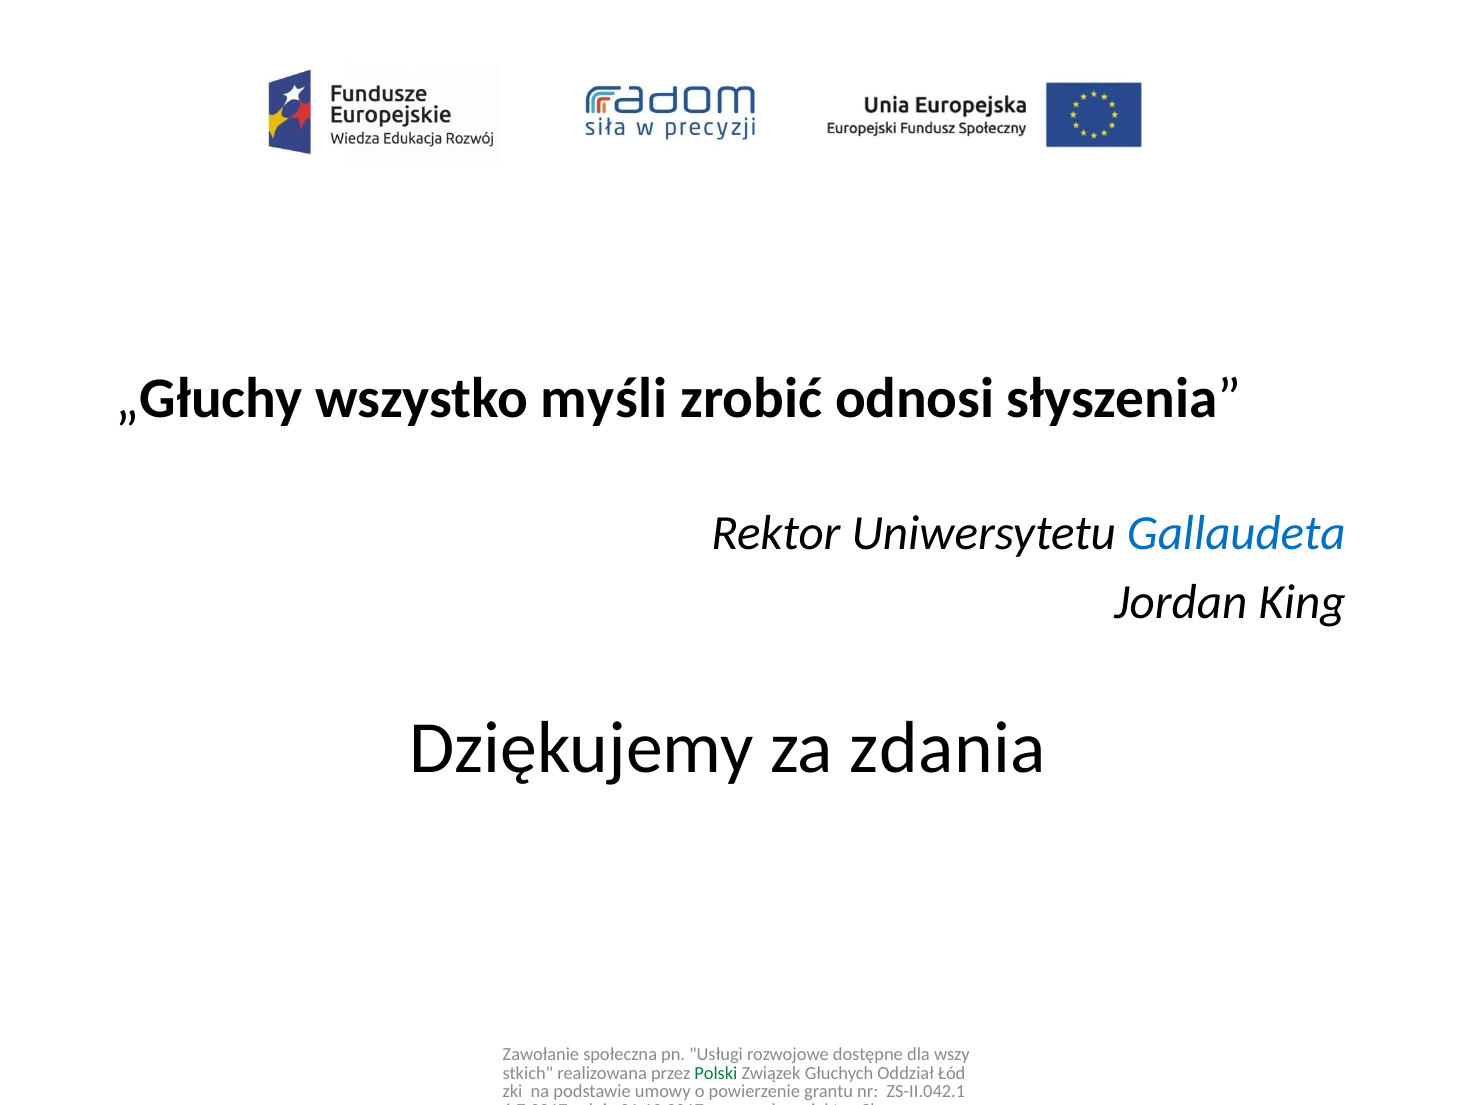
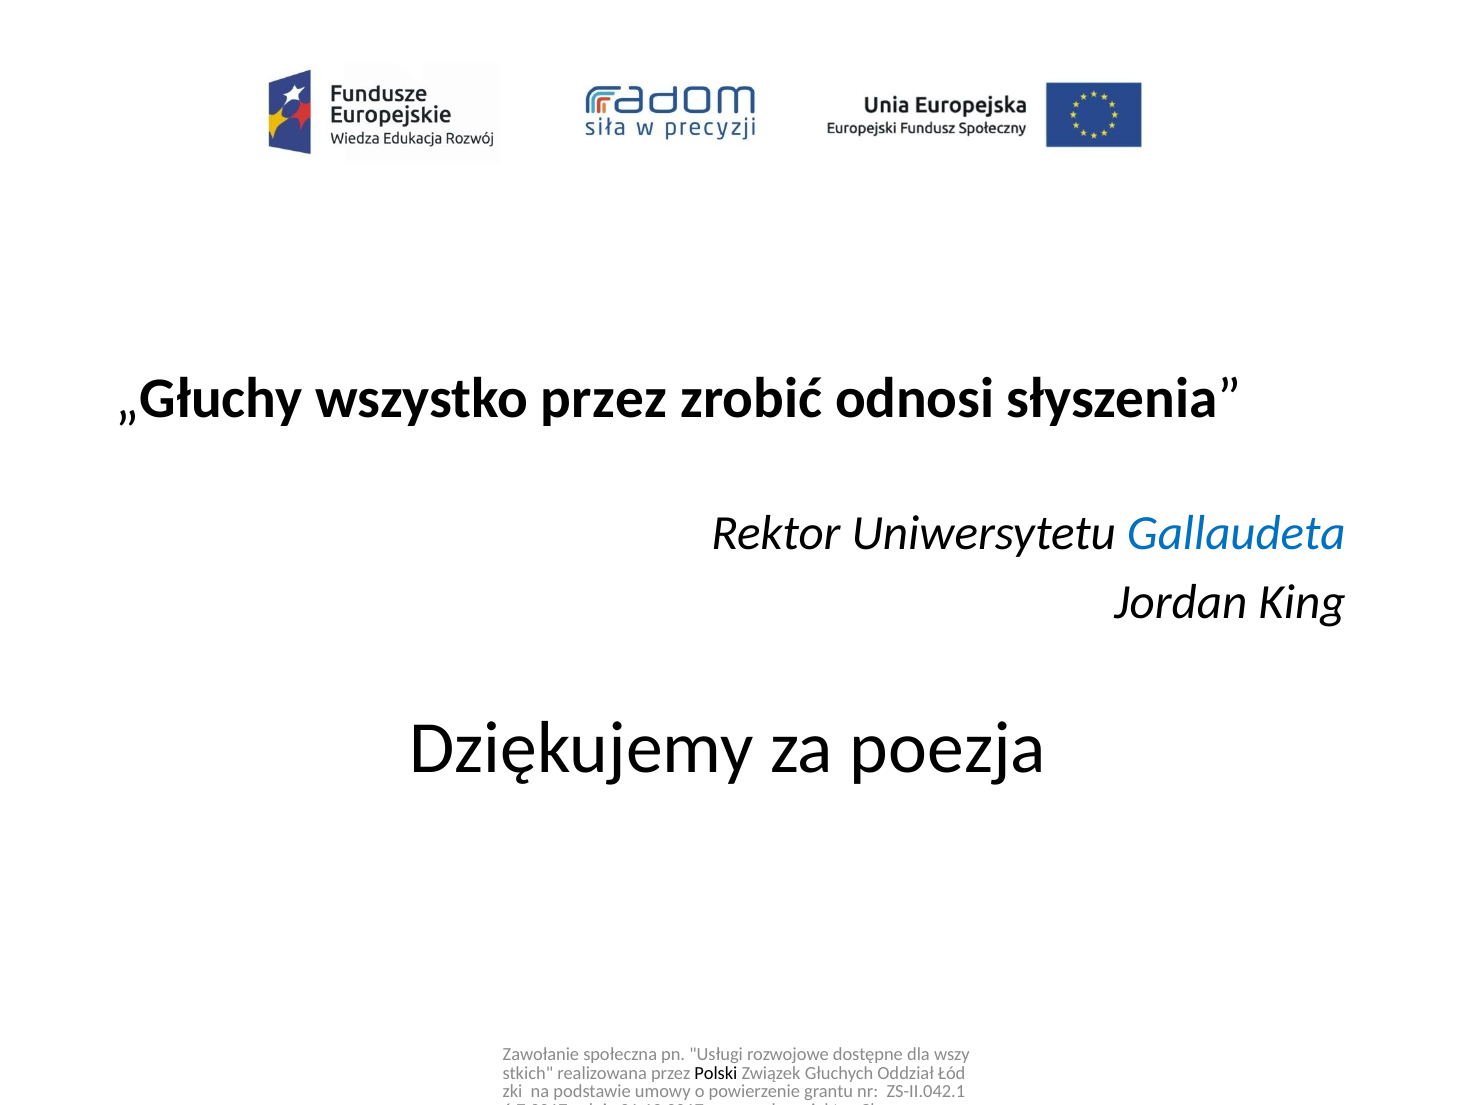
wszystko myśli: myśli -> przez (604, 399)
zdania: zdania -> poezja (948, 748)
Polski colour: green -> black (716, 1073)
